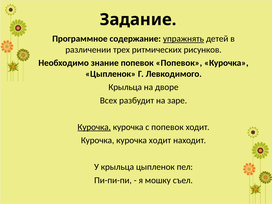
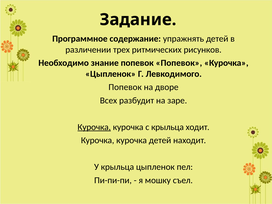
упражнять underline: present -> none (183, 39)
Крыльца: Крыльца -> Попевок (125, 87)
с попевок: попевок -> крыльца (168, 127)
курочка ходит: ходит -> детей (160, 140)
